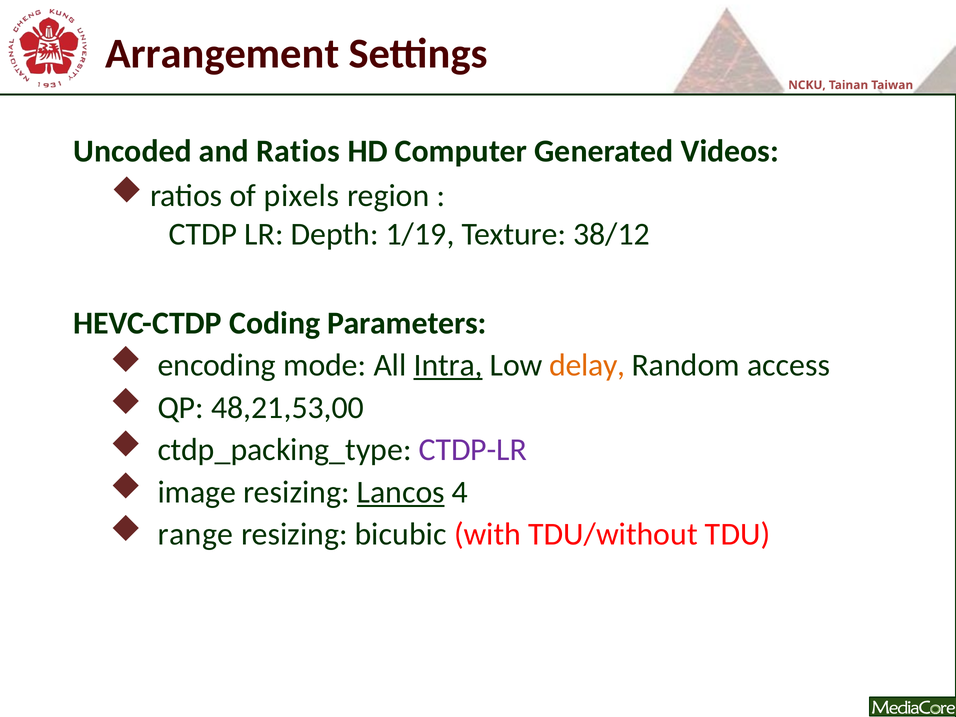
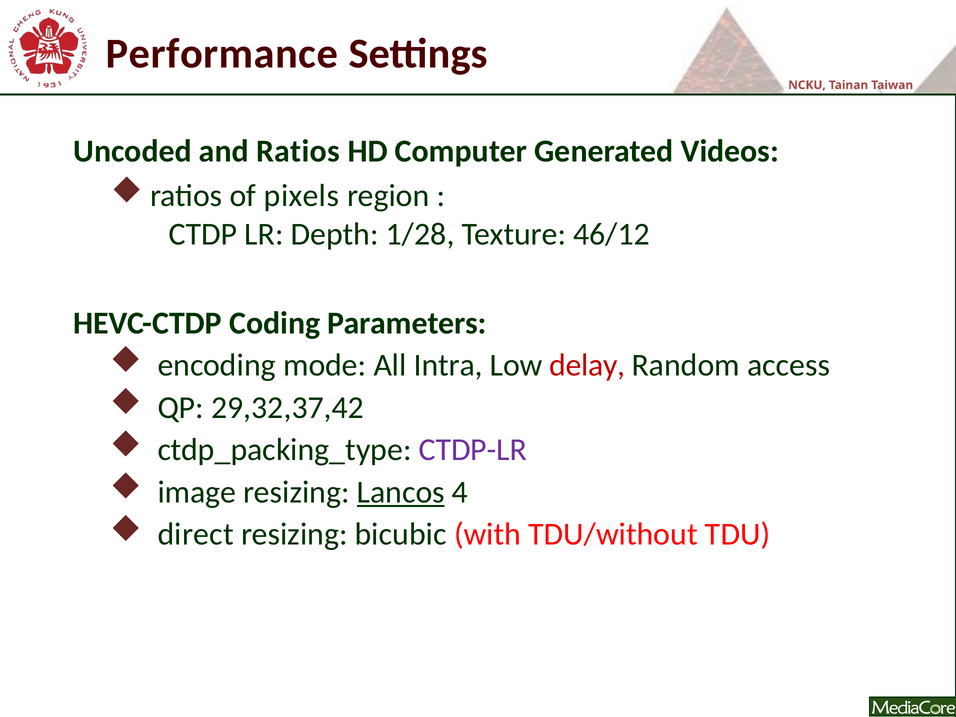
Arrangement: Arrangement -> Performance (222, 54)
1/19: 1/19 -> 1/28 (420, 234)
38/12: 38/12 -> 46/12 (612, 234)
Intra underline: present -> none (448, 365)
delay colour: orange -> red (587, 365)
48,21,53,00: 48,21,53,00 -> 29,32,37,42 (288, 408)
range: range -> direct (196, 534)
